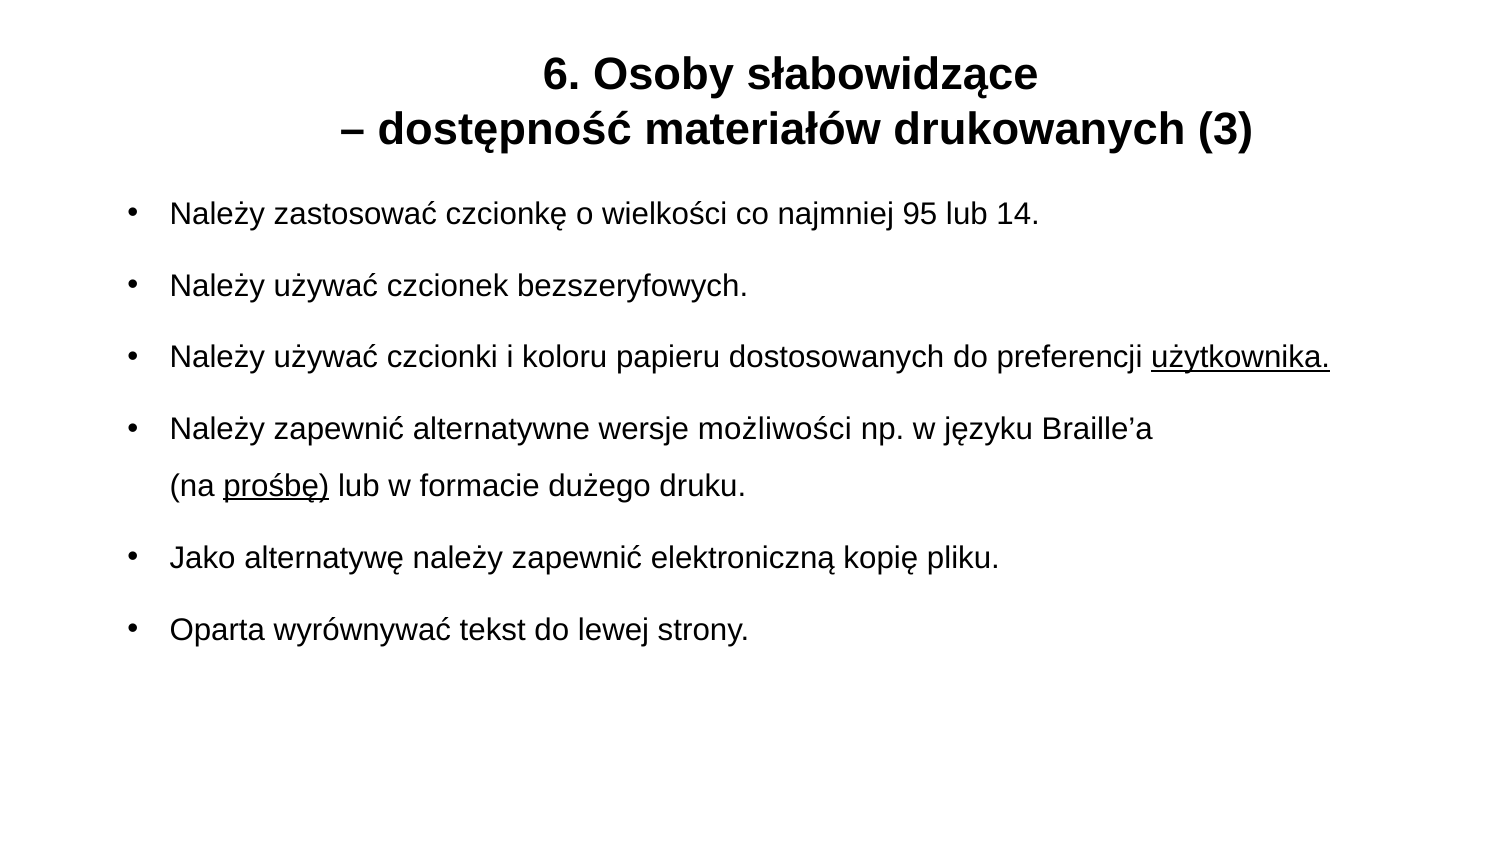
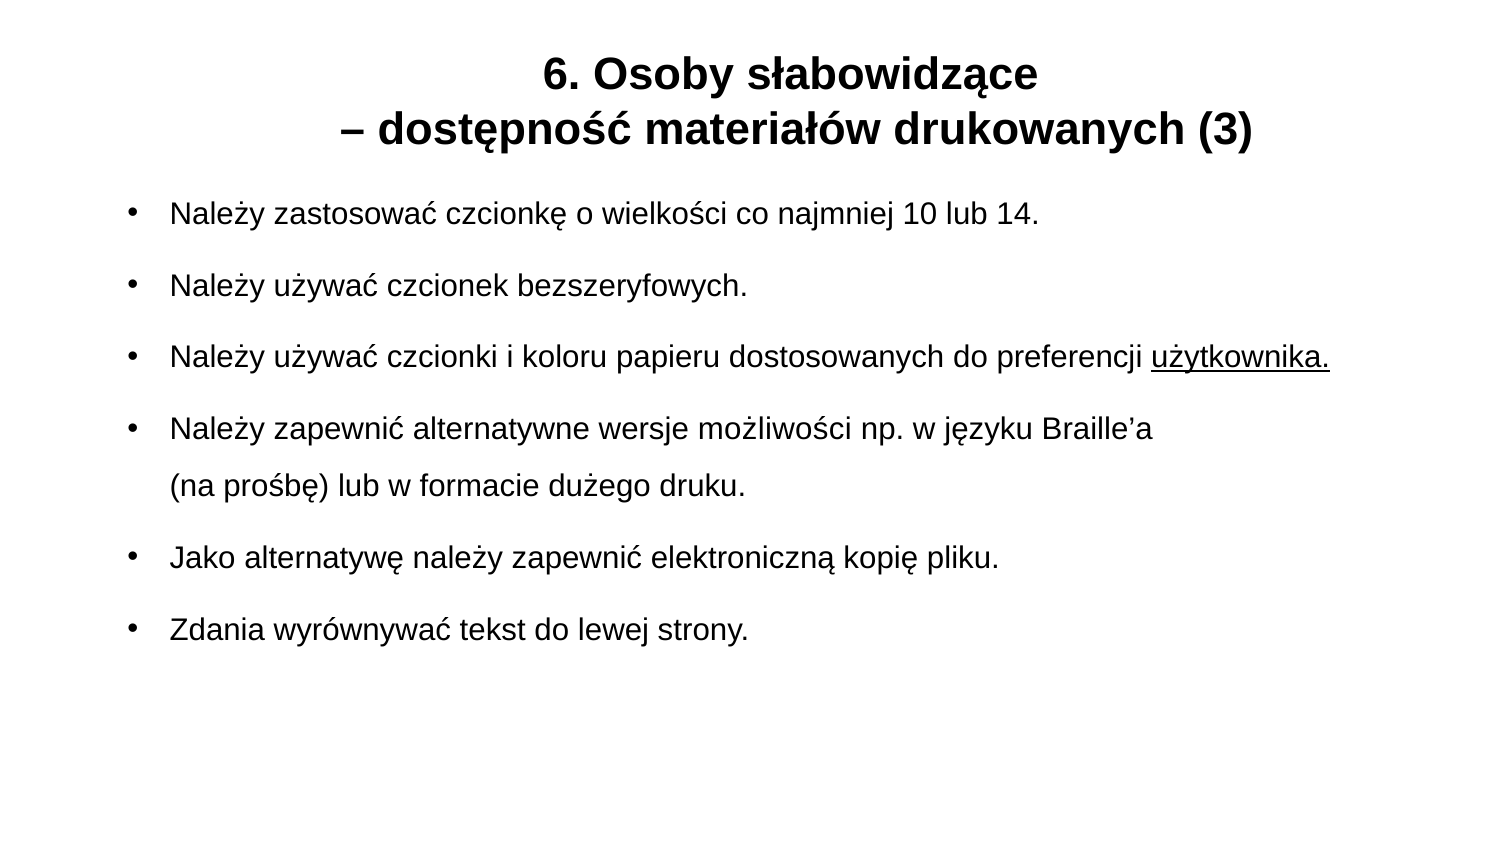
95: 95 -> 10 (920, 214)
prośbę underline: present -> none (276, 486)
Oparta: Oparta -> Zdania (217, 630)
